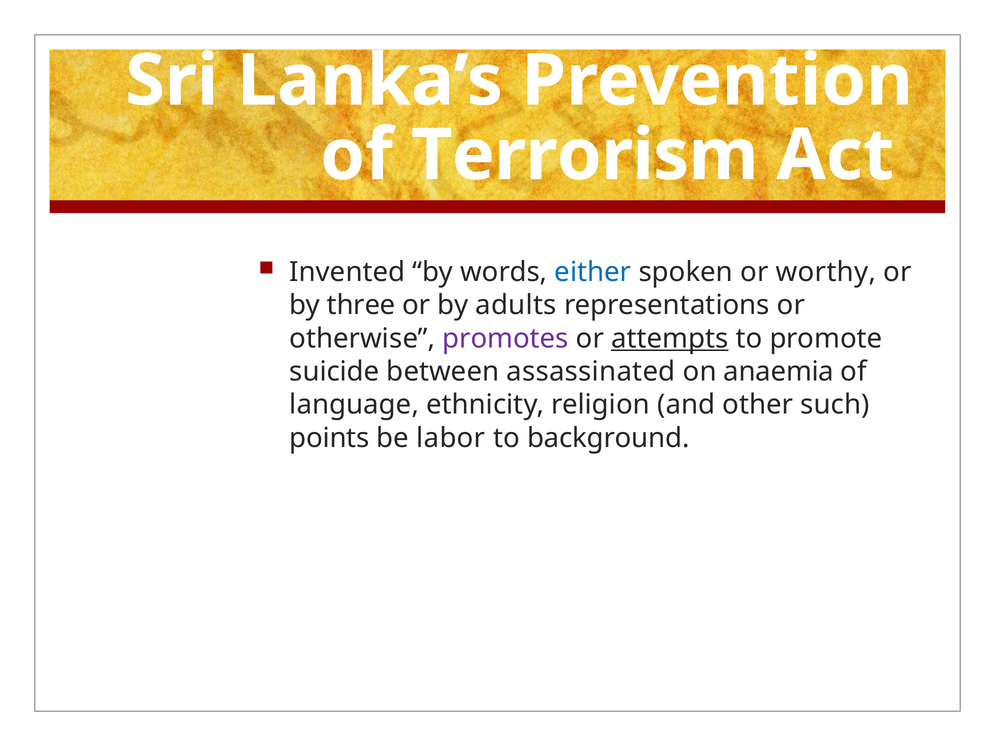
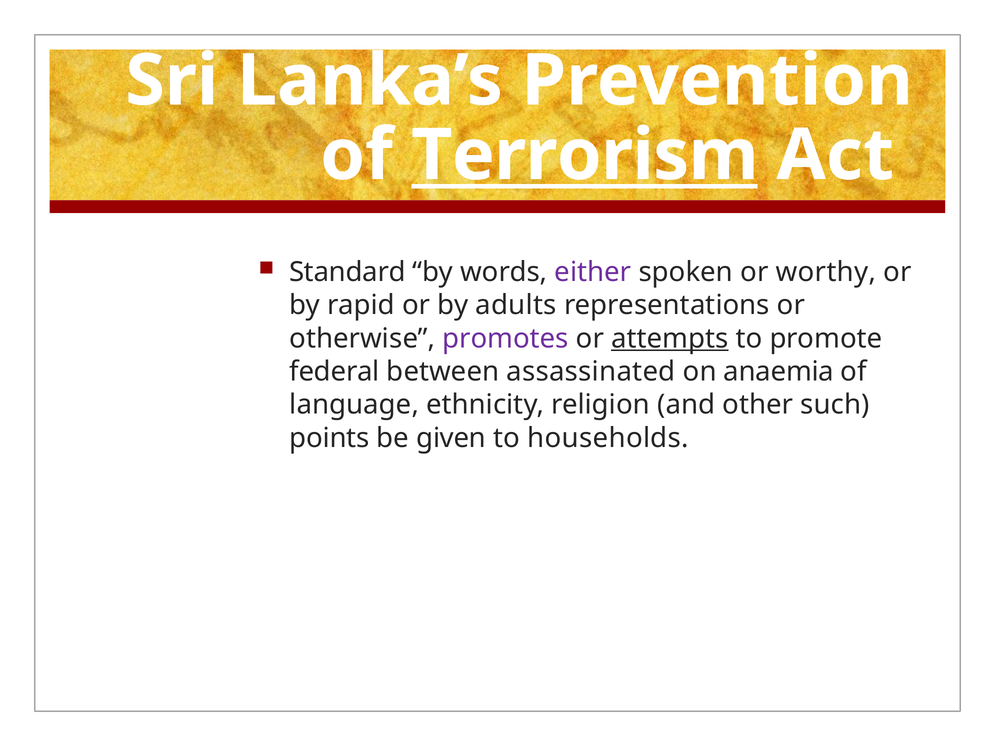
Terrorism underline: none -> present (585, 155)
Invented: Invented -> Standard (347, 272)
either colour: blue -> purple (593, 272)
three: three -> rapid (361, 305)
suicide: suicide -> federal (334, 372)
labor: labor -> given (451, 438)
background: background -> households (608, 438)
